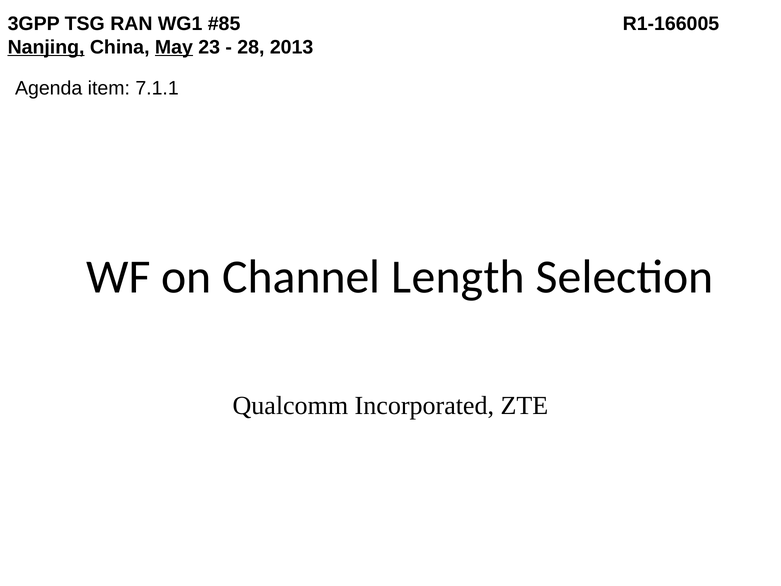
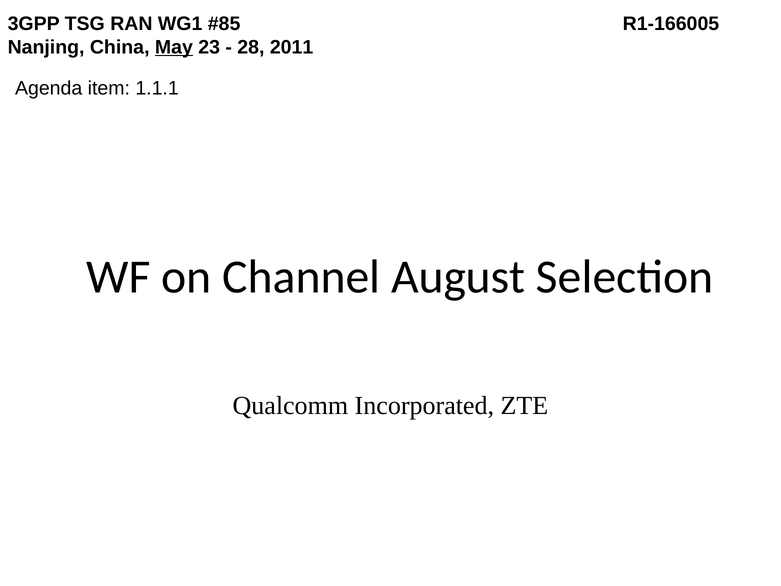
Nanjing underline: present -> none (46, 47)
2013: 2013 -> 2011 (292, 47)
7.1.1: 7.1.1 -> 1.1.1 (157, 88)
Length: Length -> August (458, 277)
